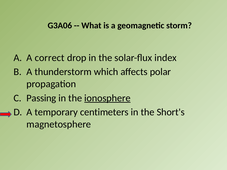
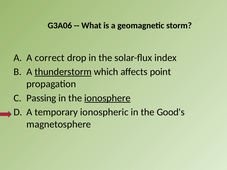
thunderstorm underline: none -> present (63, 72)
polar: polar -> point (160, 72)
centimeters: centimeters -> ionospheric (104, 112)
Short's: Short's -> Good's (171, 112)
